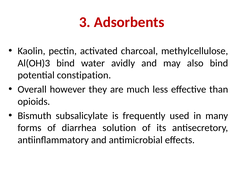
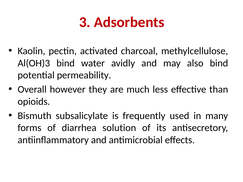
constipation: constipation -> permeability (84, 75)
